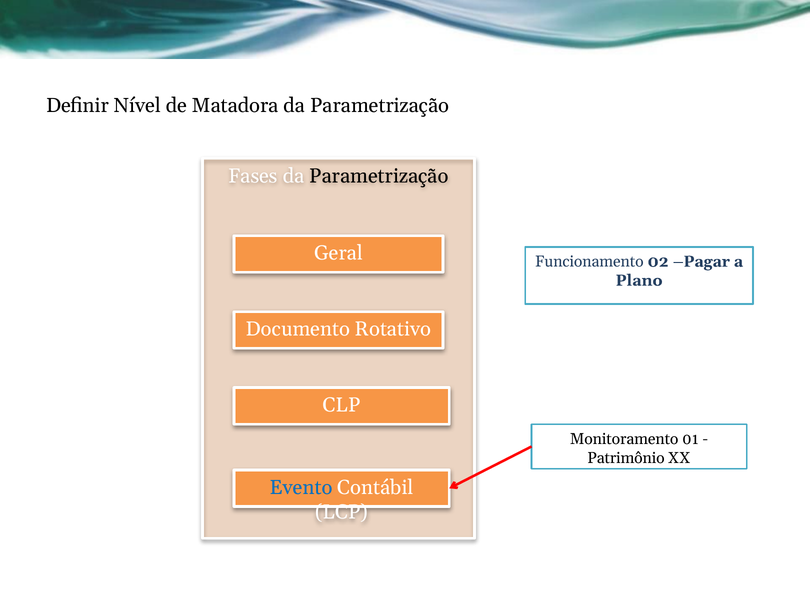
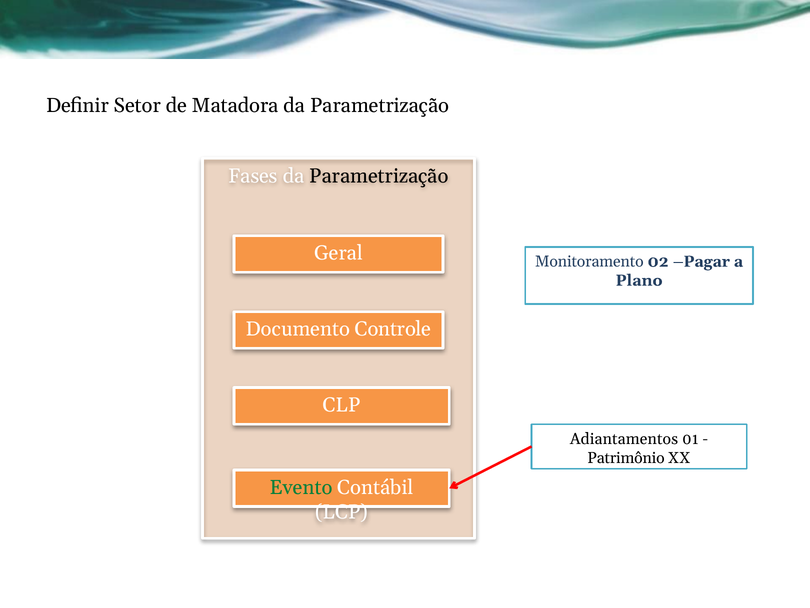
Nível: Nível -> Setor (137, 105)
Funcionamento: Funcionamento -> Monitoramento (589, 261)
Rotativo: Rotativo -> Controle (393, 329)
Monitoramento: Monitoramento -> Adiantamentos (624, 439)
Evento colour: blue -> green (301, 487)
